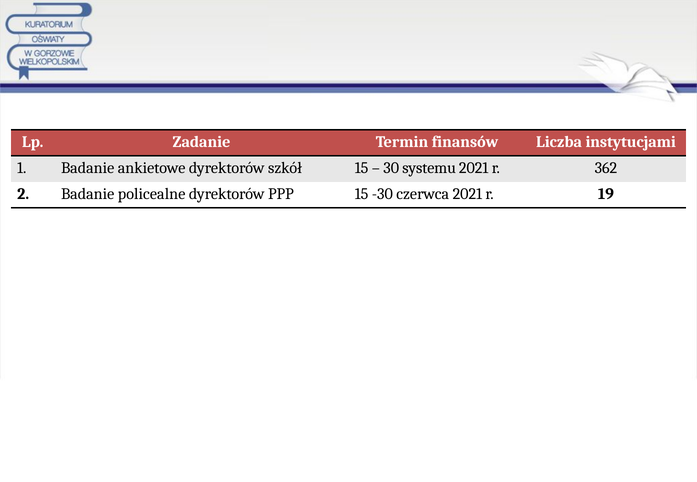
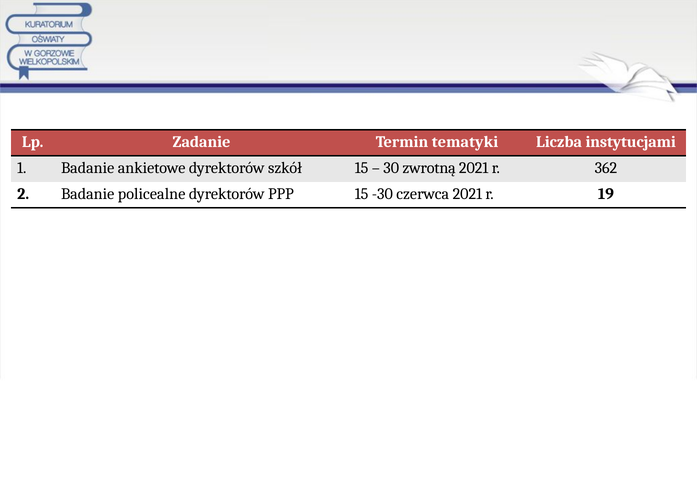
finansów: finansów -> tematyki (465, 142)
systemu: systemu -> zwrotną (429, 168)
